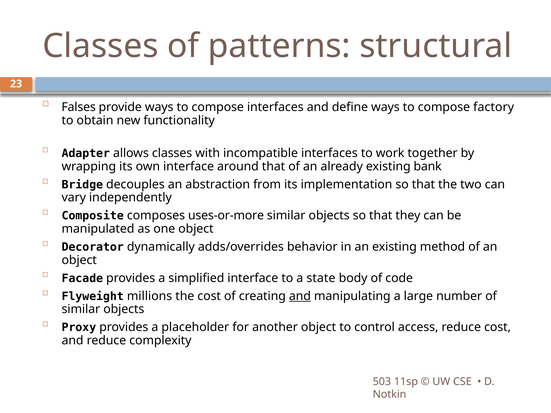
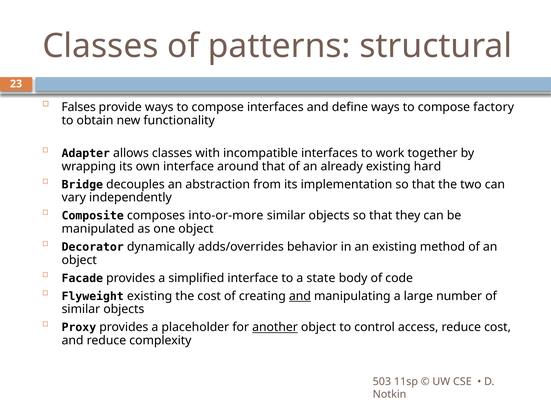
bank: bank -> hard (428, 166)
uses-or-more: uses-or-more -> into-or-more (226, 216)
Flyweight millions: millions -> existing (150, 296)
another underline: none -> present (275, 327)
